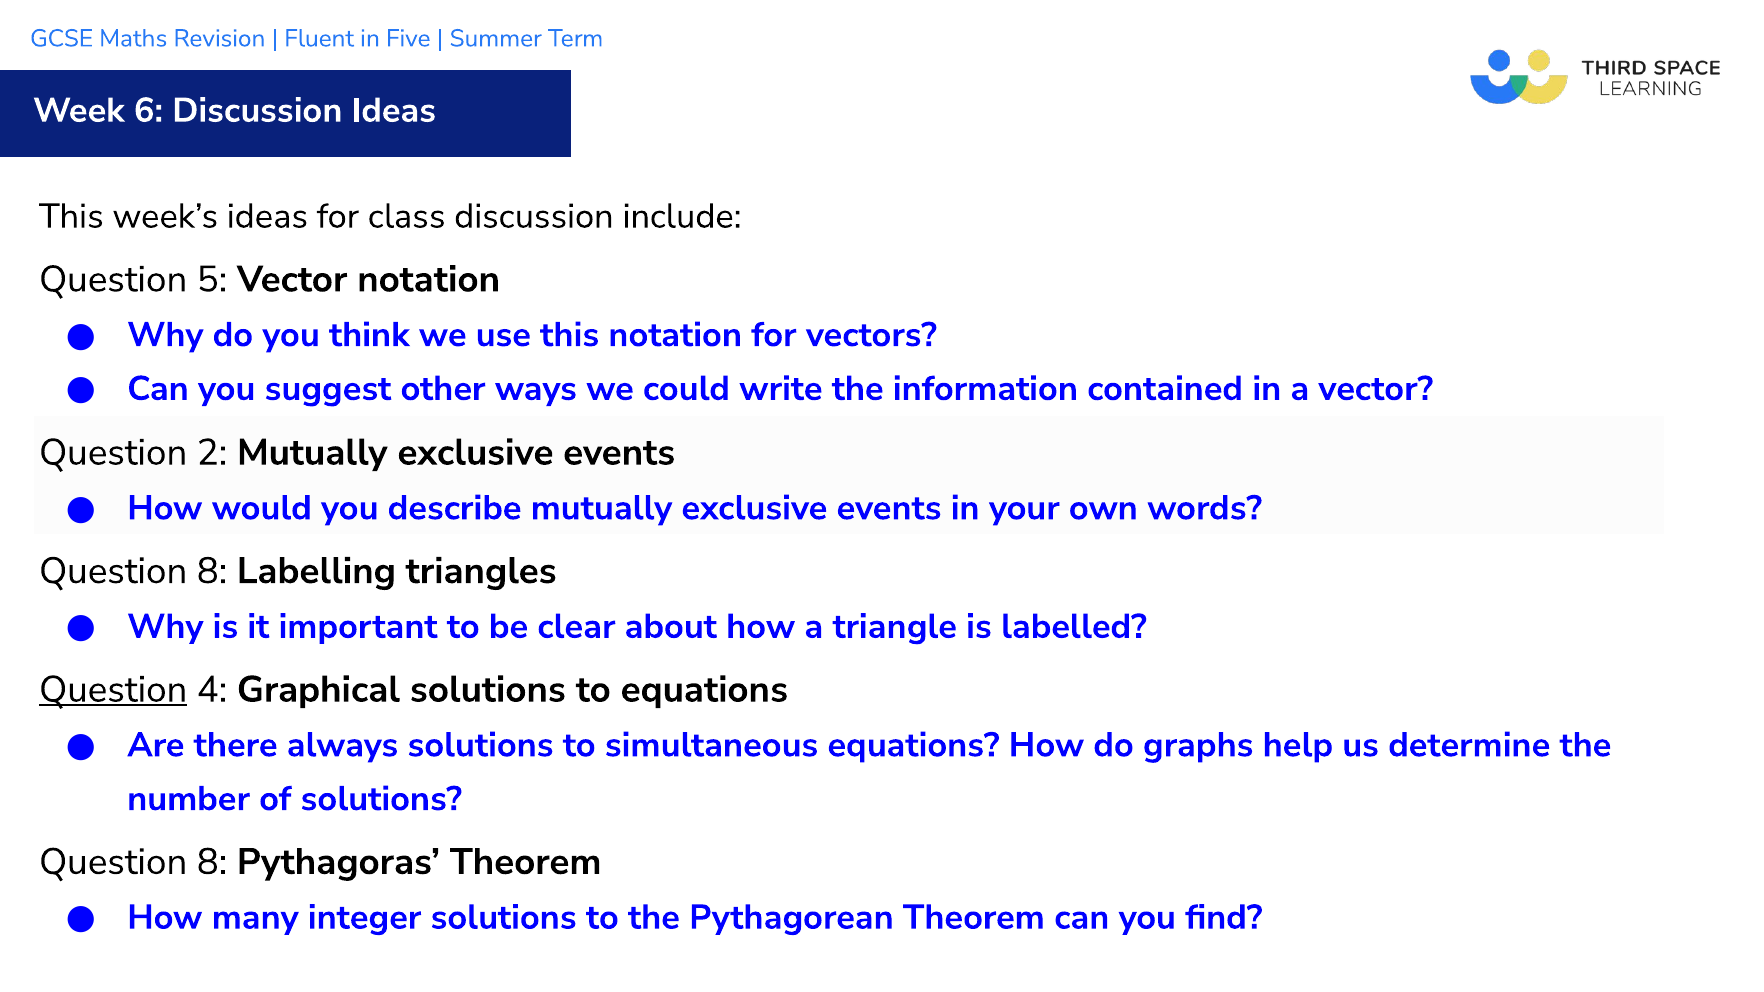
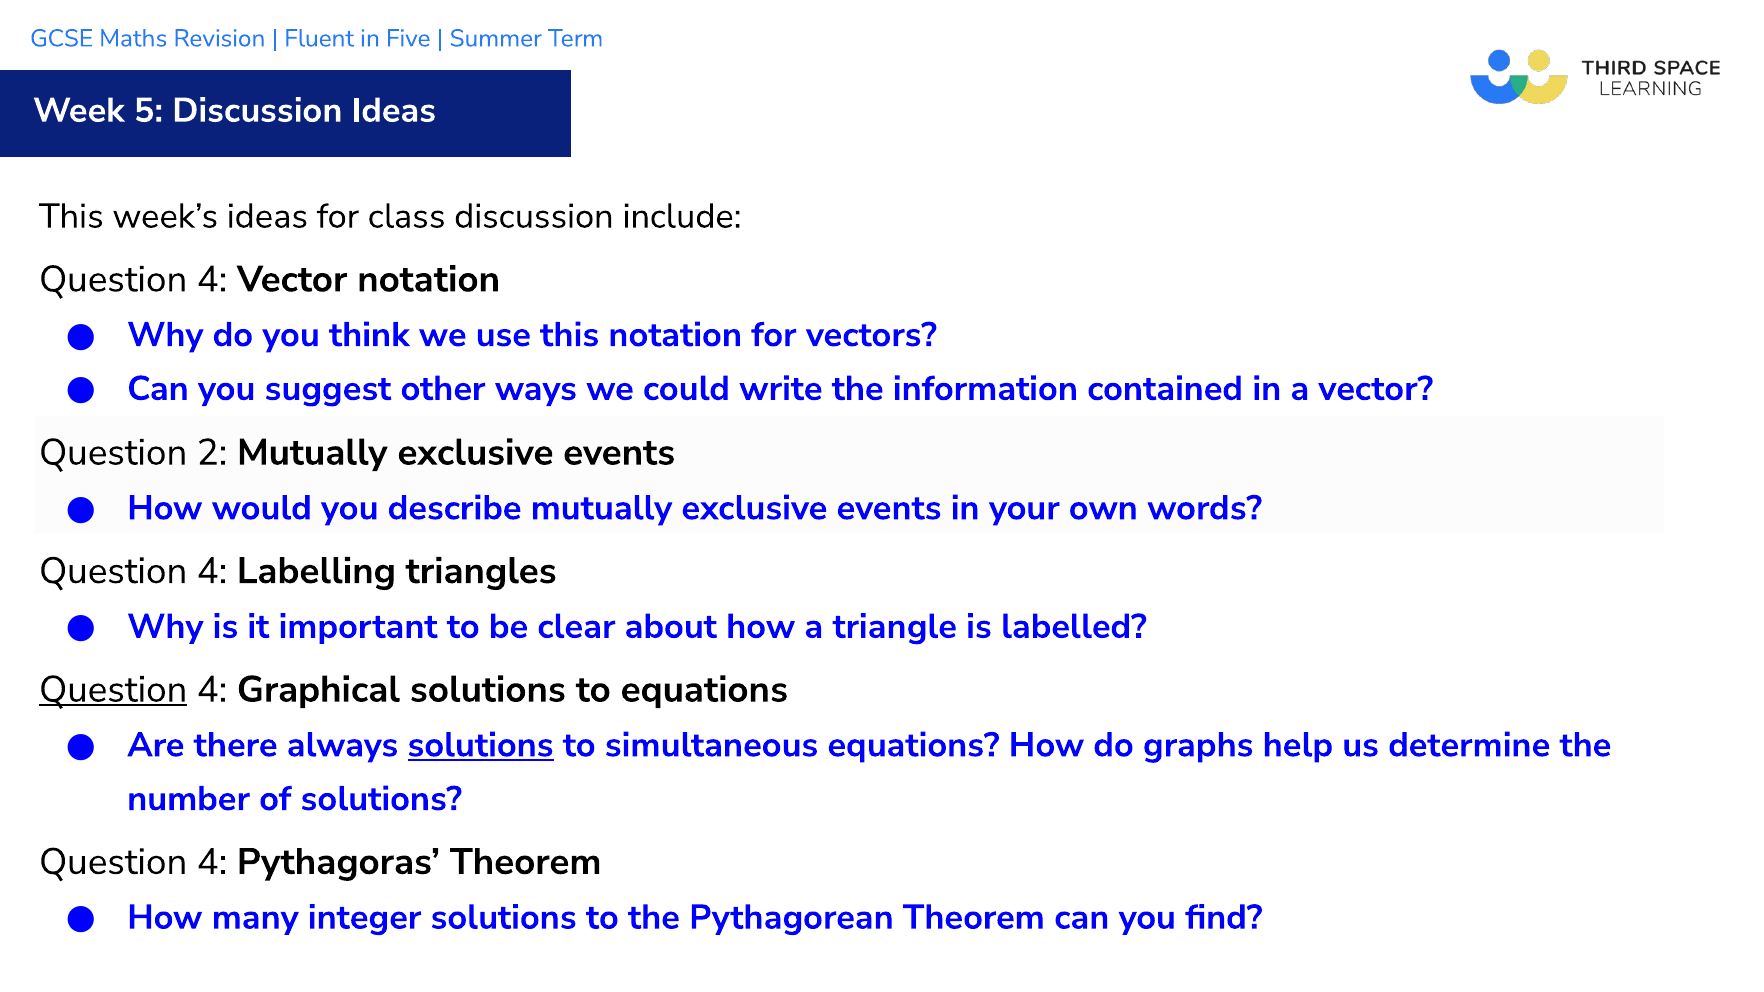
6: 6 -> 5 (148, 110)
5: 5 -> 4 (212, 279)
8: 8 -> 4 (212, 571)
solutions underline: none -> present (481, 745)
8: 8 -> 4 (212, 862)
